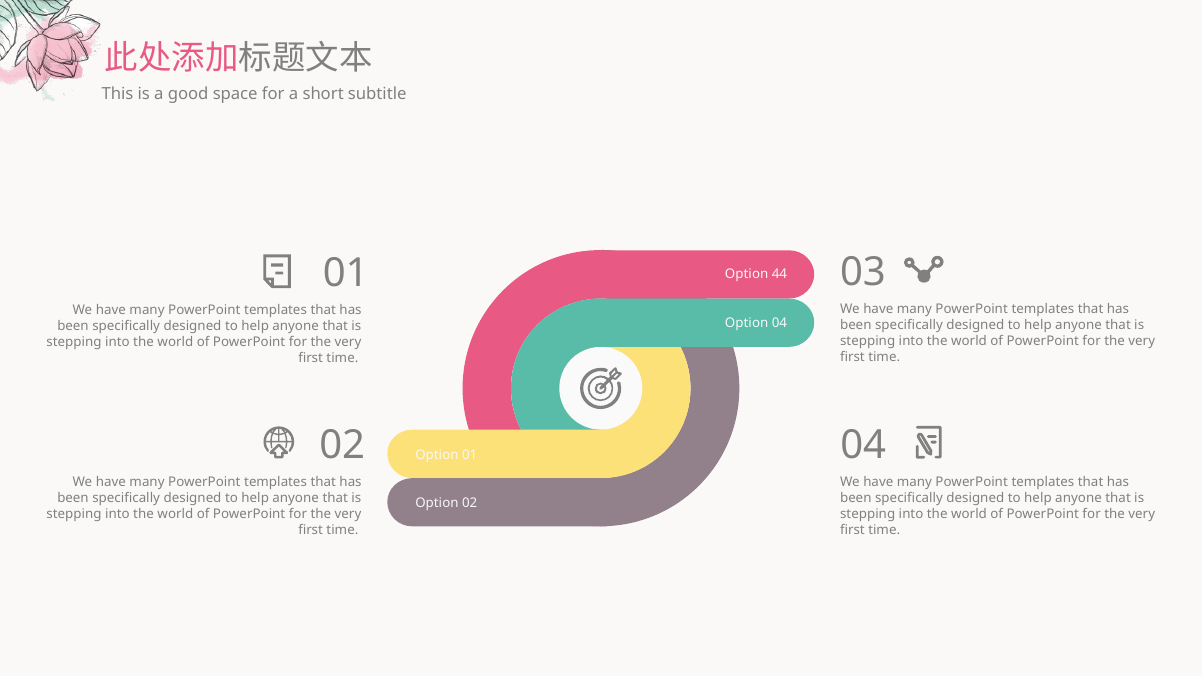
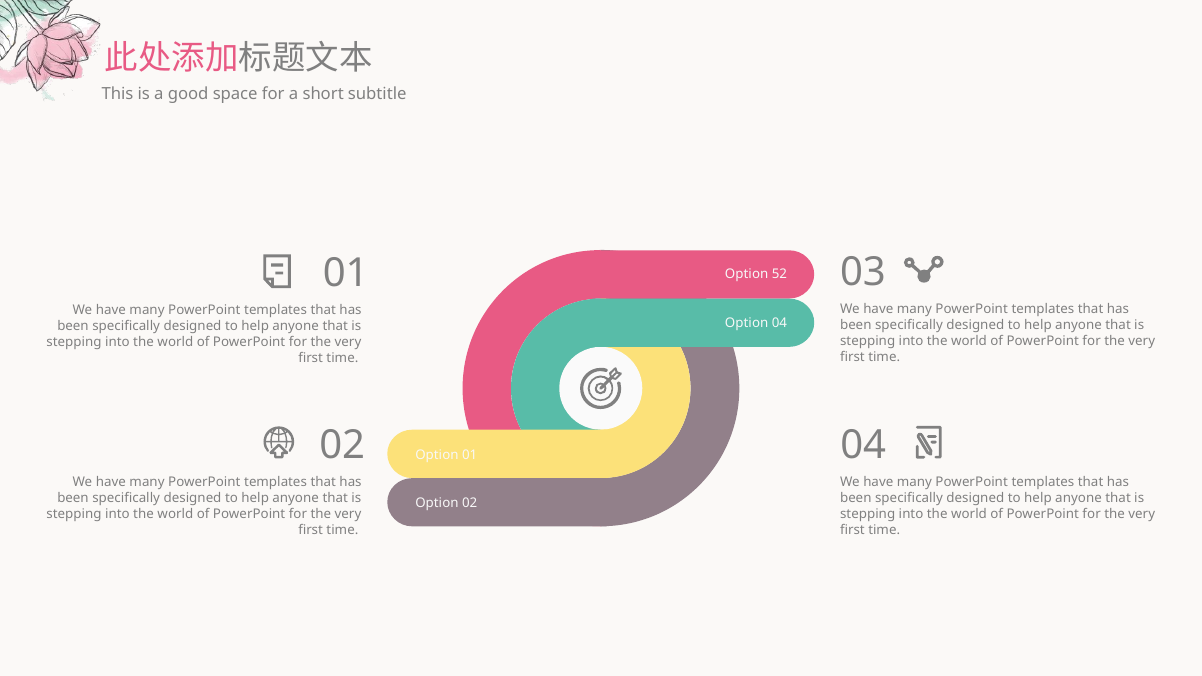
44: 44 -> 52 (779, 274)
